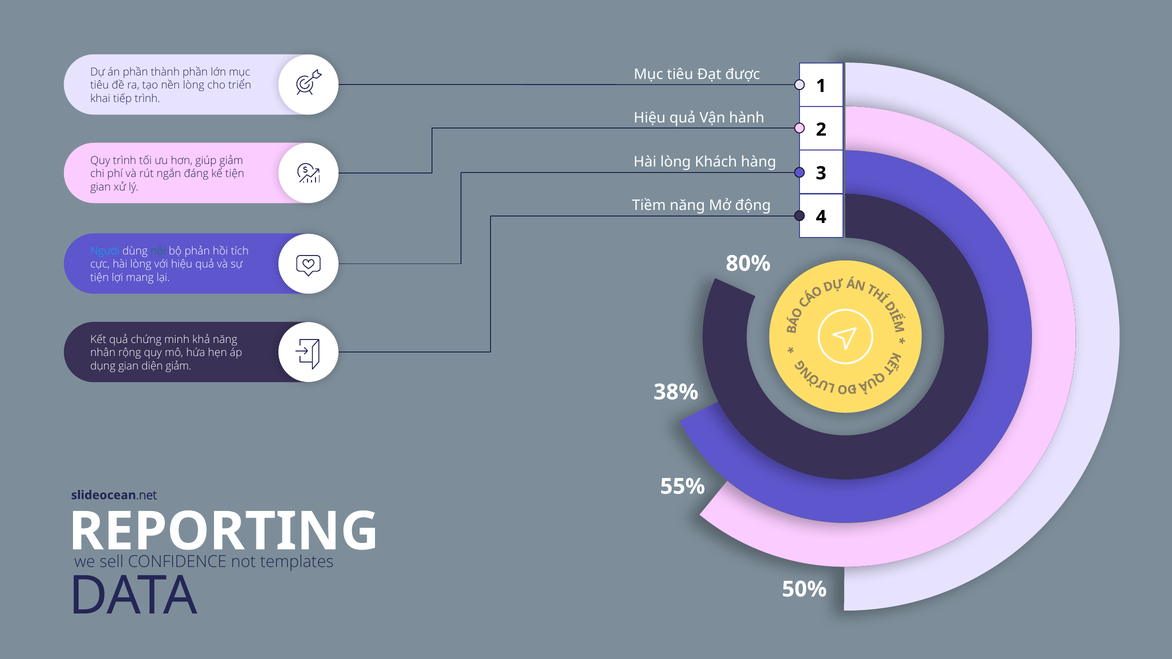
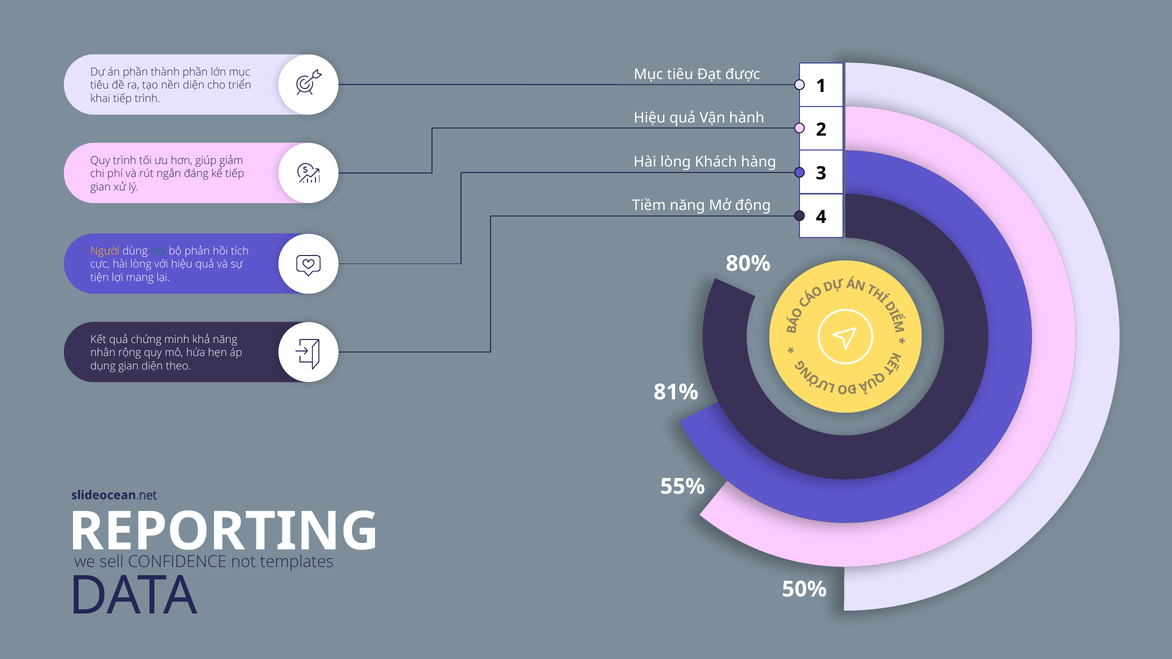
nền lòng: lòng -> diện (194, 85)
kể tiện: tiện -> tiếp (235, 174)
Người colour: light blue -> yellow (105, 251)
diện giảm: giảm -> theo (178, 366)
38%: 38% -> 81% (676, 392)
